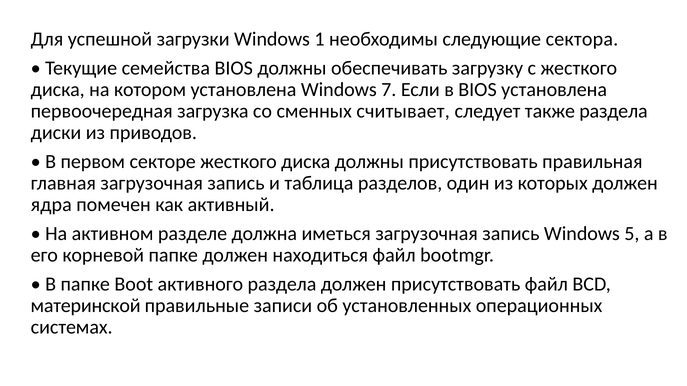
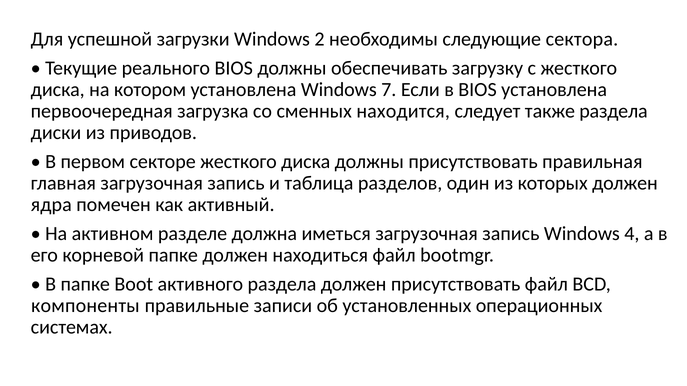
1: 1 -> 2 (320, 39)
семейства: семейства -> реального (166, 68)
считывает: считывает -> находится (403, 111)
5: 5 -> 4 (632, 234)
материнской: материнской -> компоненты (85, 306)
